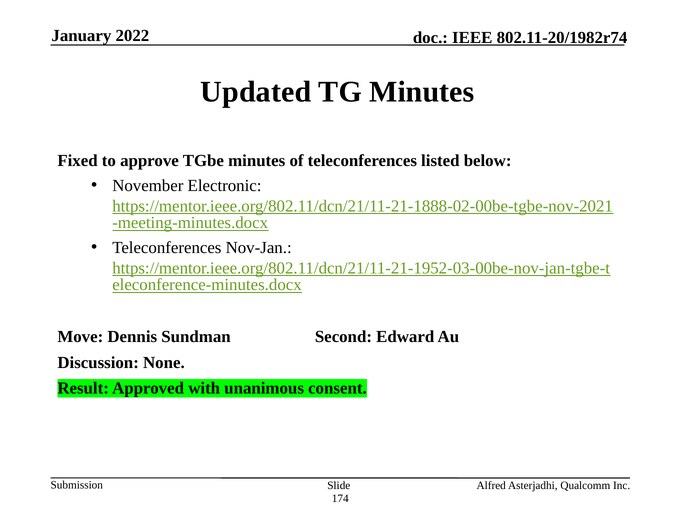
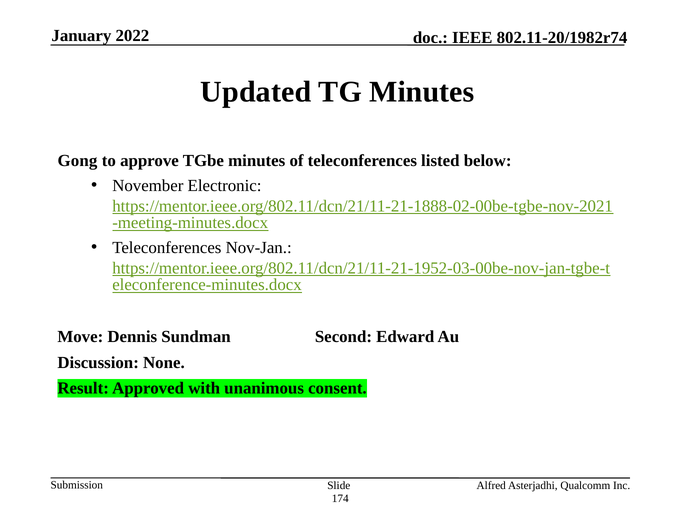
Fixed: Fixed -> Gong (77, 161)
